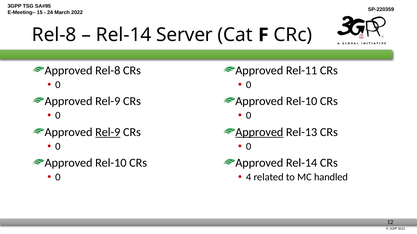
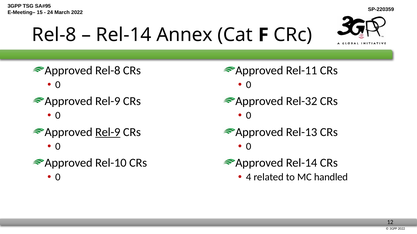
Server: Server -> Annex (185, 35)
Rel-10: Rel-10 -> Rel-32 (302, 101)
Approved underline: present -> none (259, 132)
